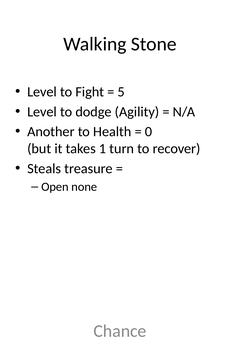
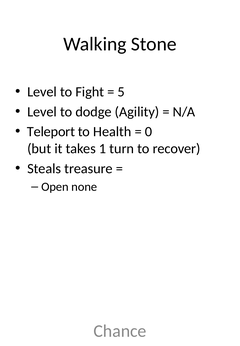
Another: Another -> Teleport (51, 132)
